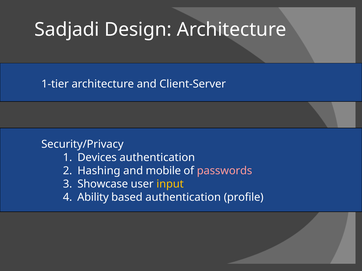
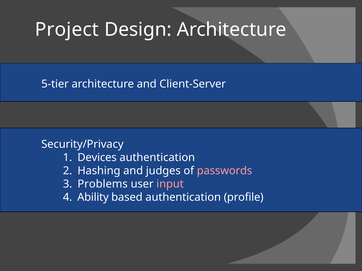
Sadjadi: Sadjadi -> Project (67, 30)
1-tier: 1-tier -> 5-tier (55, 84)
mobile: mobile -> judges (163, 171)
Showcase: Showcase -> Problems (103, 184)
input colour: yellow -> pink (170, 184)
